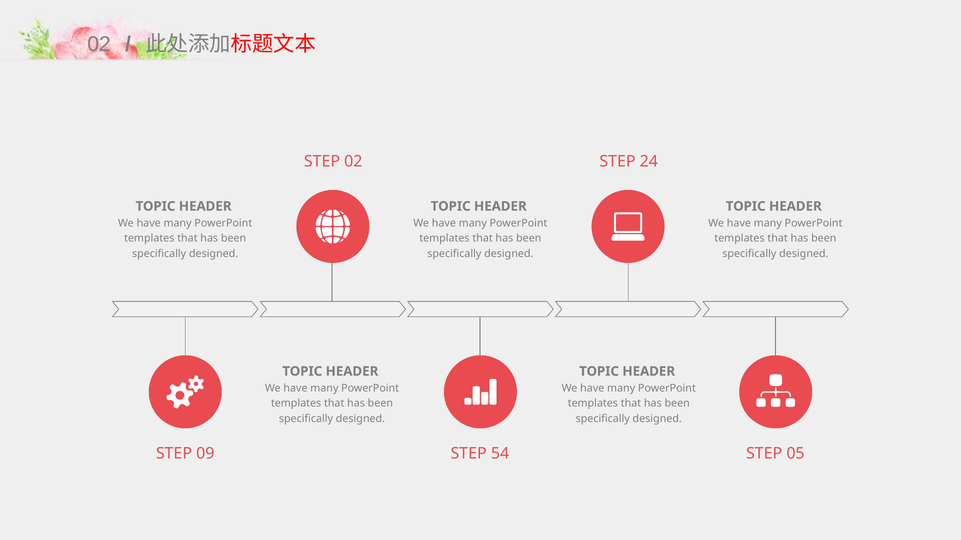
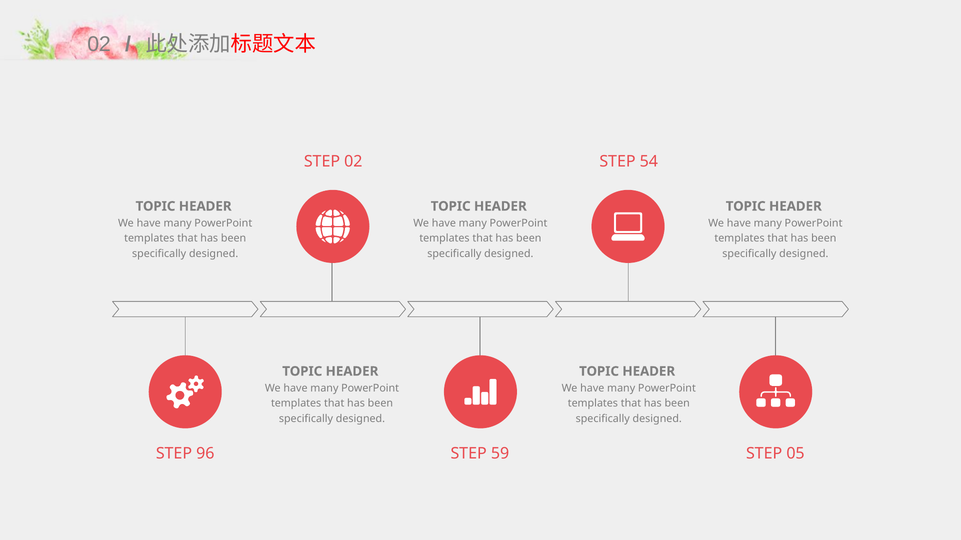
24: 24 -> 54 (649, 162)
09: 09 -> 96 (205, 454)
54: 54 -> 59 (500, 454)
